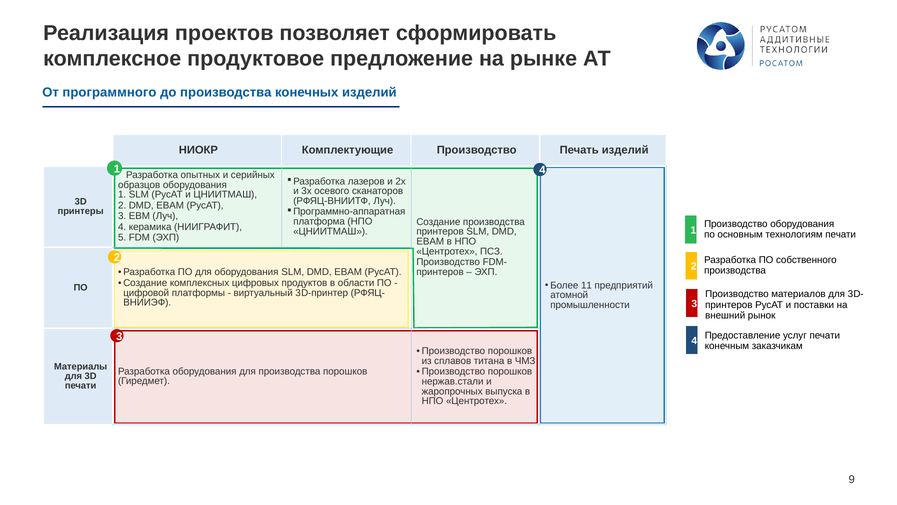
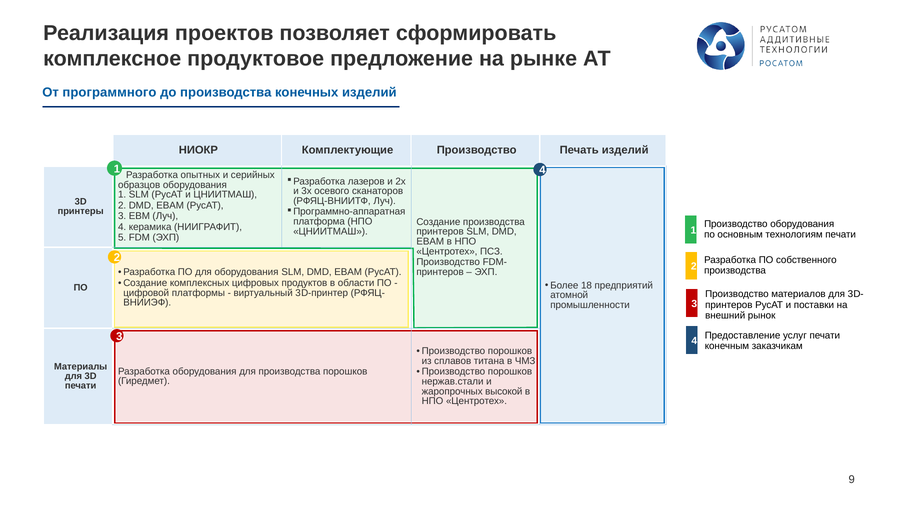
11: 11 -> 18 (586, 285)
выпуска: выпуска -> высокой (504, 391)
